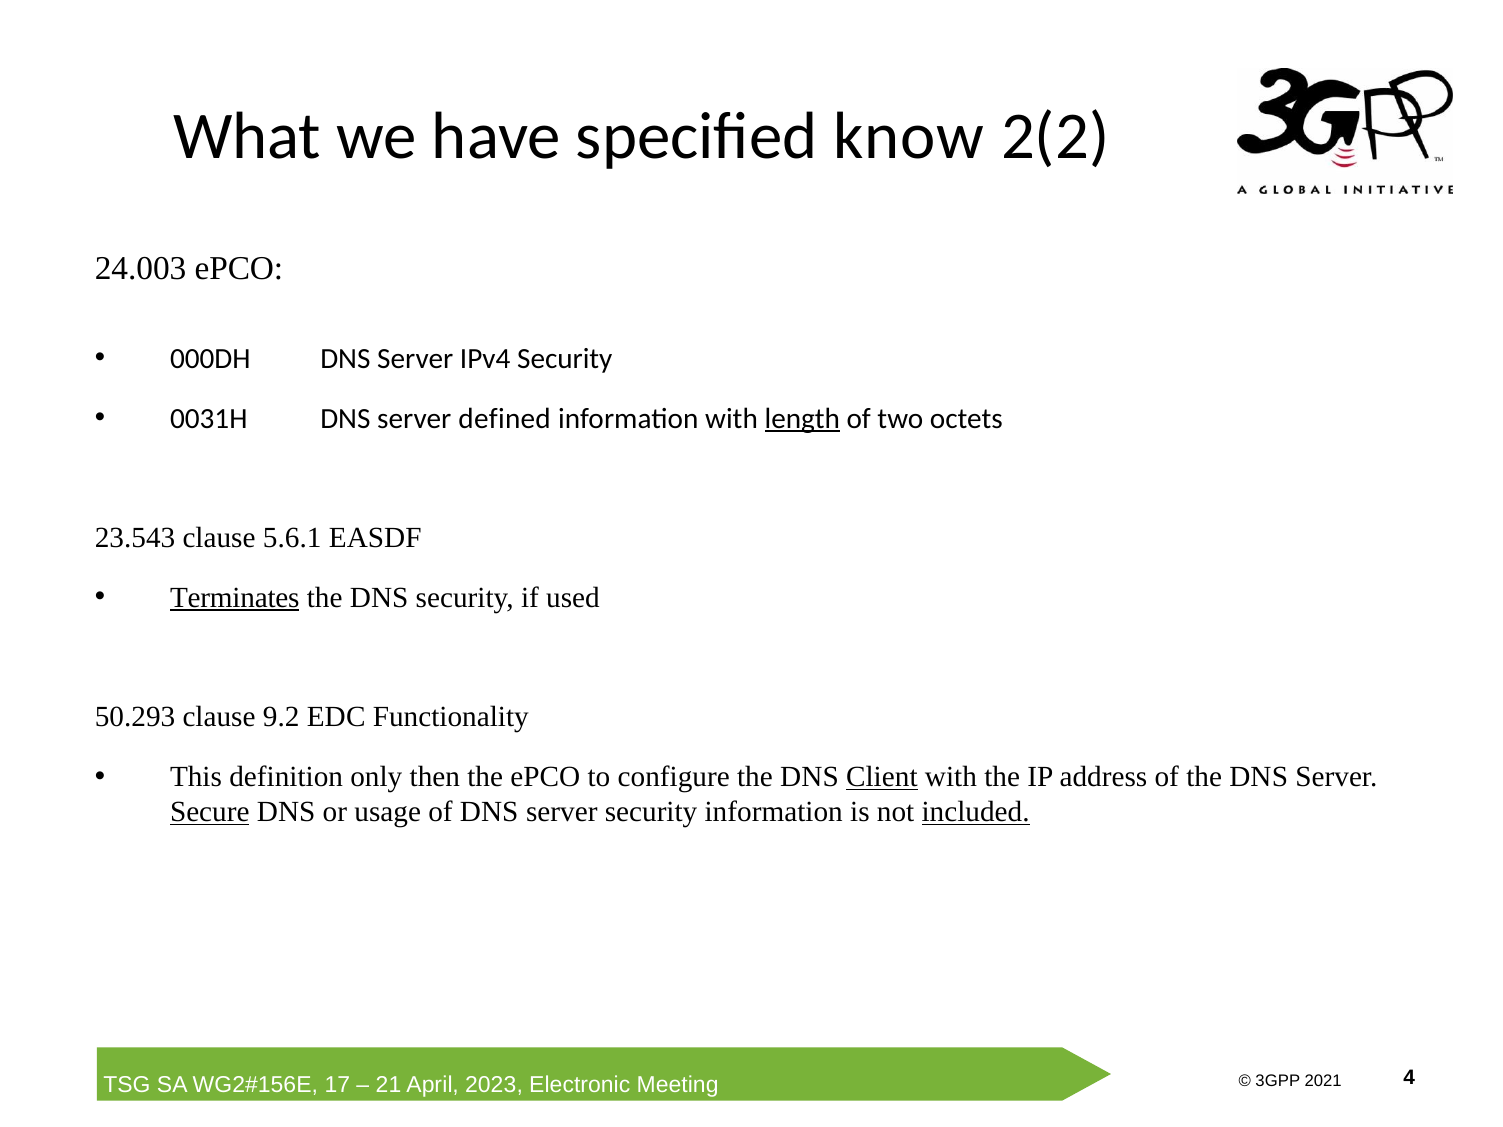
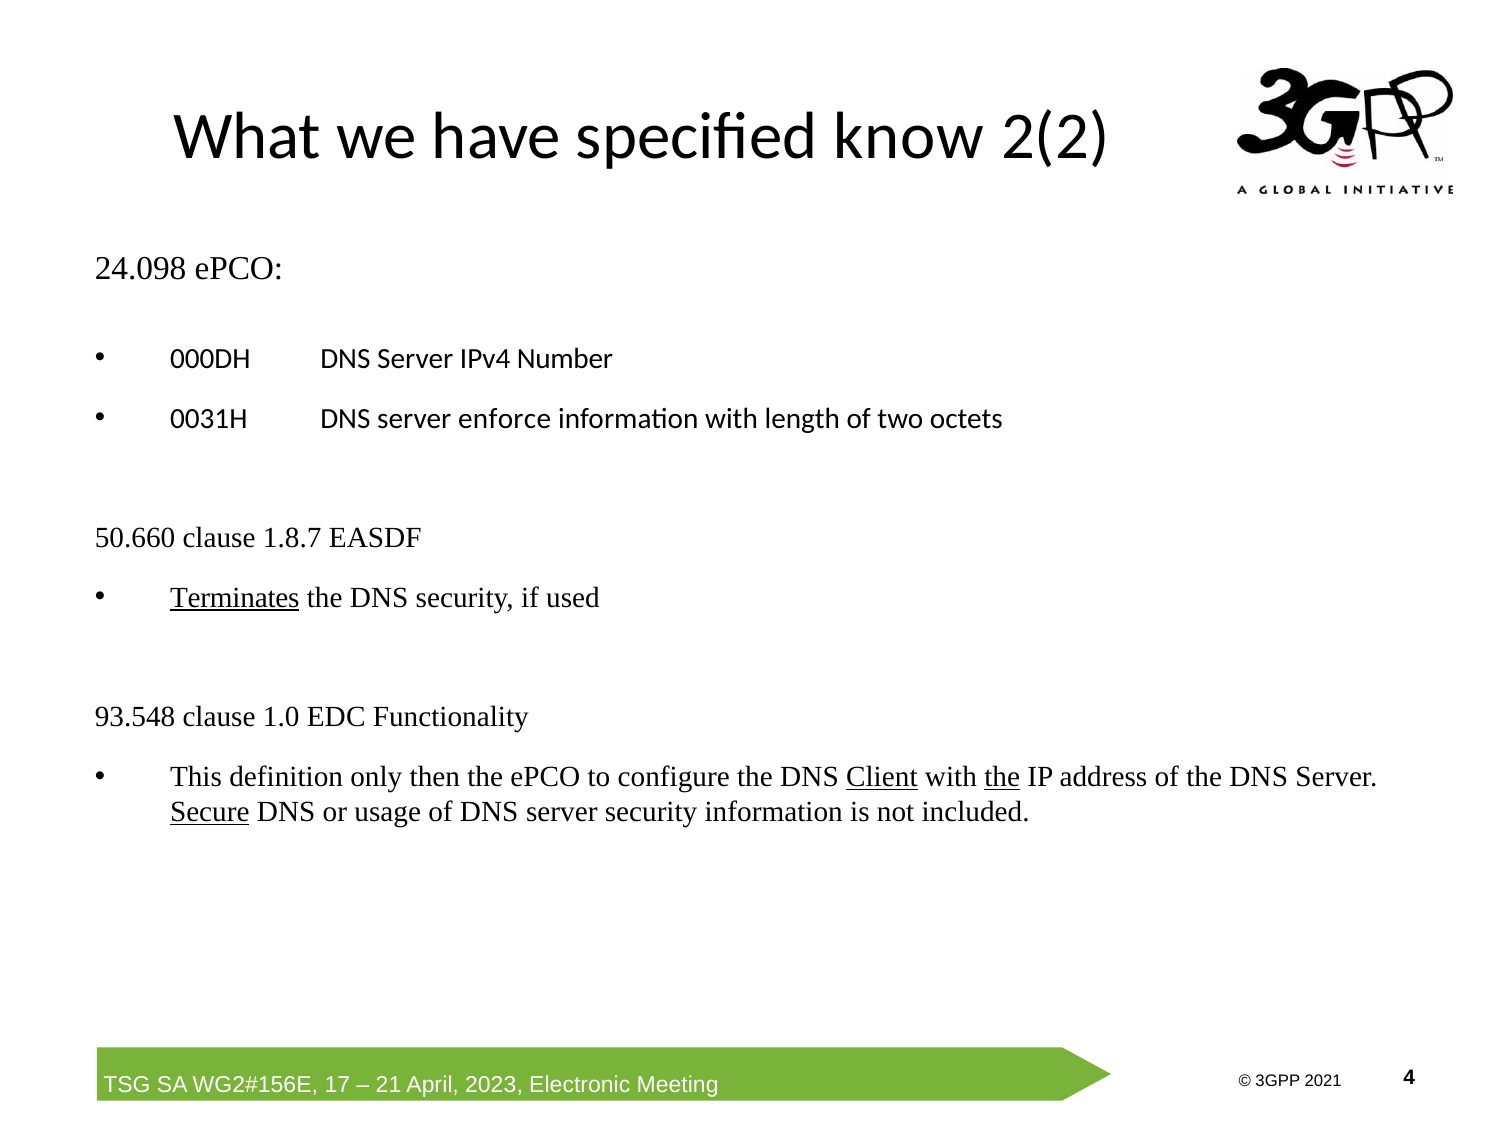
24.003: 24.003 -> 24.098 (141, 269)
IPv4 Security: Security -> Number (565, 359)
defined: defined -> enforce (505, 419)
length underline: present -> none (802, 419)
23.543: 23.543 -> 50.660 (135, 538)
5.6.1: 5.6.1 -> 1.8.7 (292, 538)
50.293: 50.293 -> 93.548 (135, 717)
9.2: 9.2 -> 1.0 (281, 717)
the underline: none -> present (1002, 777)
included underline: present -> none (976, 812)
